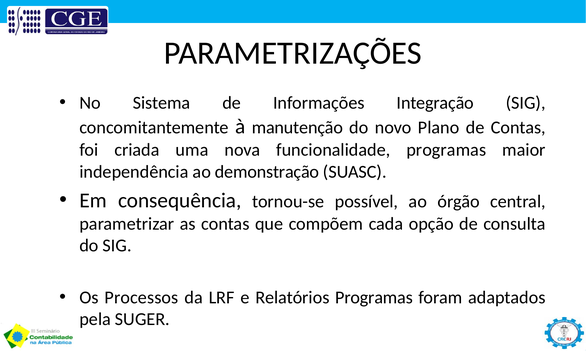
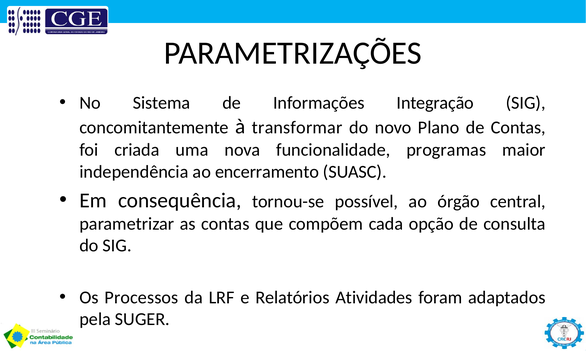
manutenção: manutenção -> transformar (297, 128)
demonstração: demonstração -> encerramento (267, 172)
Relatórios Programas: Programas -> Atividades (374, 298)
